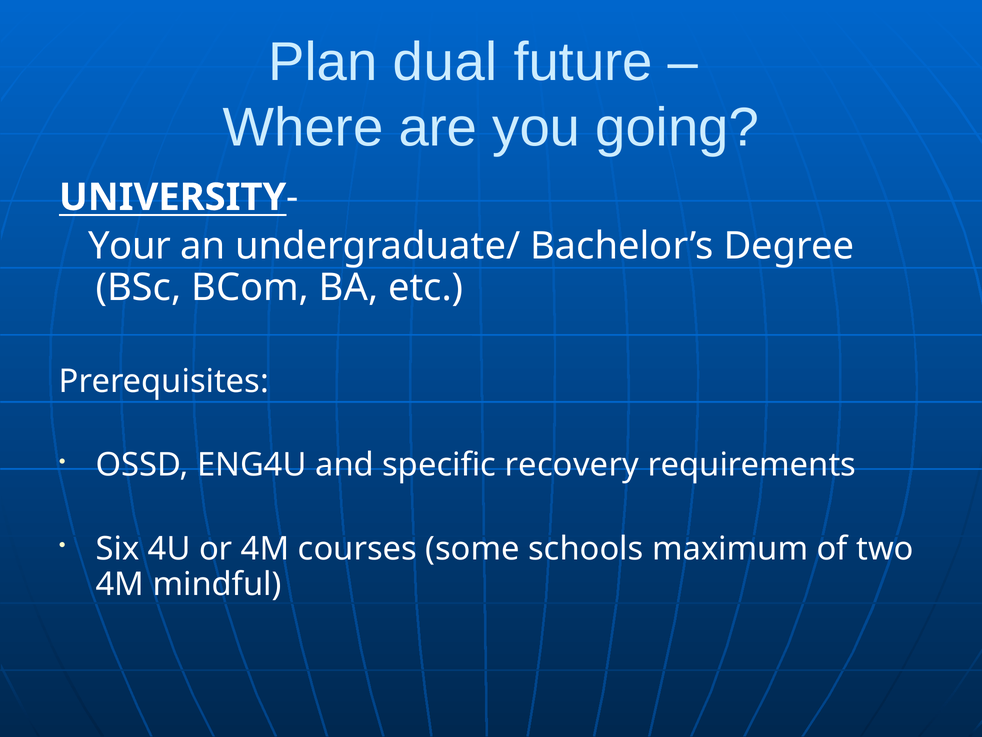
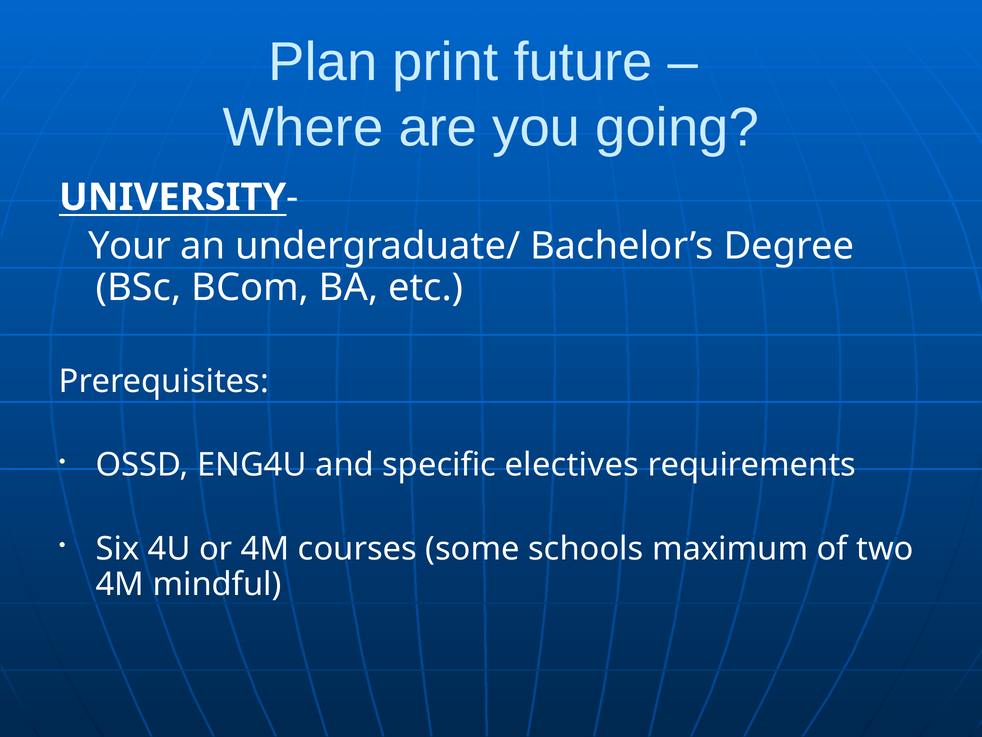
dual: dual -> print (445, 62)
recovery: recovery -> electives (572, 465)
